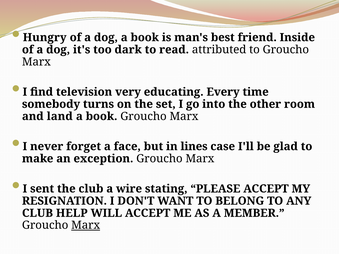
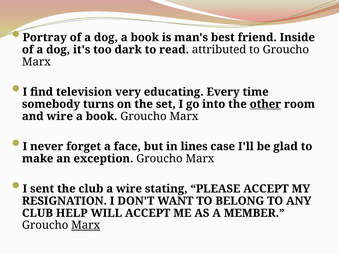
Hungry: Hungry -> Portray (45, 37)
other underline: none -> present (265, 104)
and land: land -> wire (60, 116)
